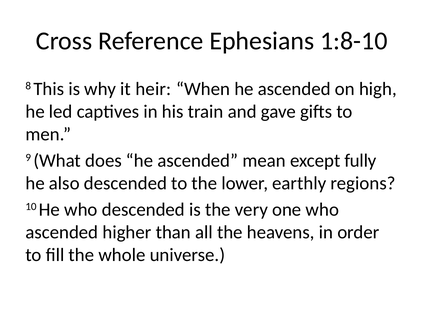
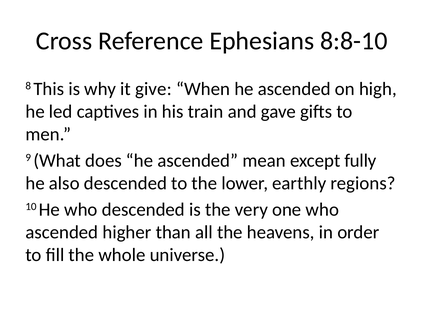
1:8-10: 1:8-10 -> 8:8-10 (354, 41)
heir: heir -> give (153, 89)
